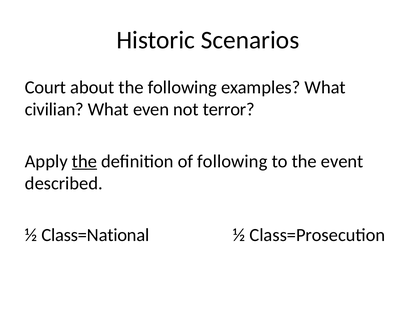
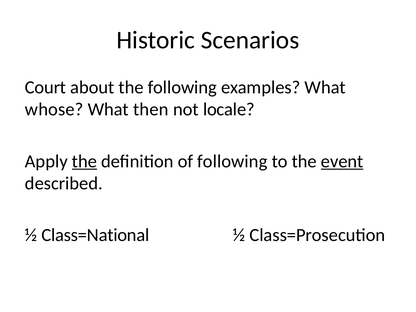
civilian: civilian -> whose (54, 109)
even: even -> then (151, 109)
terror: terror -> locale (229, 109)
event underline: none -> present (342, 161)
